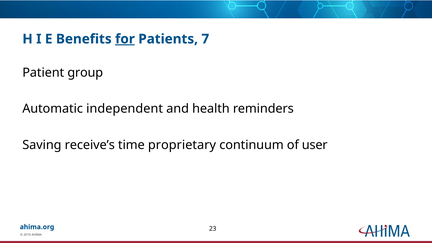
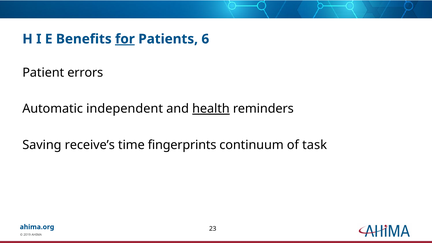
7: 7 -> 6 (205, 39)
group: group -> errors (85, 73)
health underline: none -> present (211, 109)
proprietary: proprietary -> fingerprints (182, 145)
user: user -> task (315, 145)
